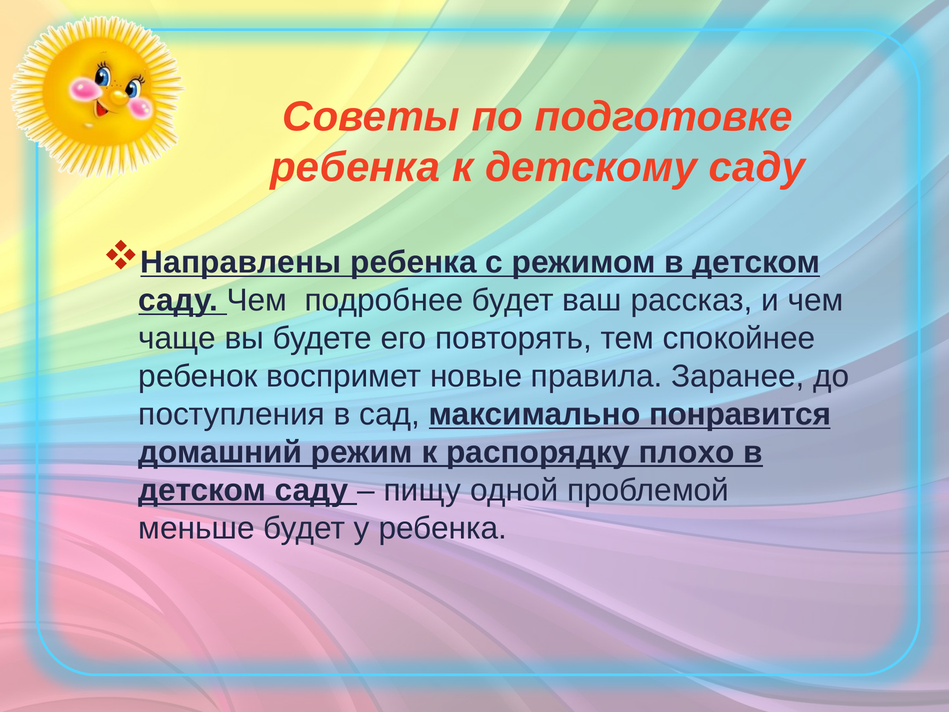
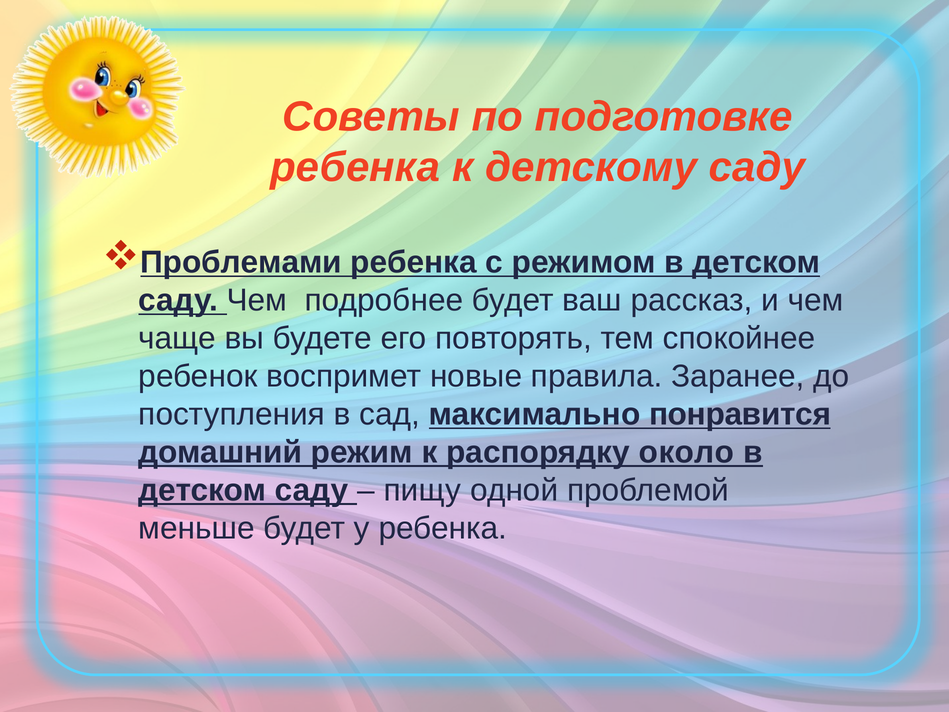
Направлены: Направлены -> Проблемами (241, 262)
плохо: плохо -> около (687, 452)
